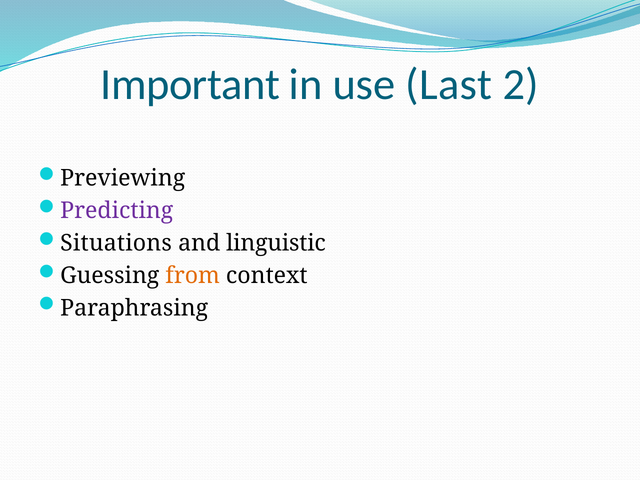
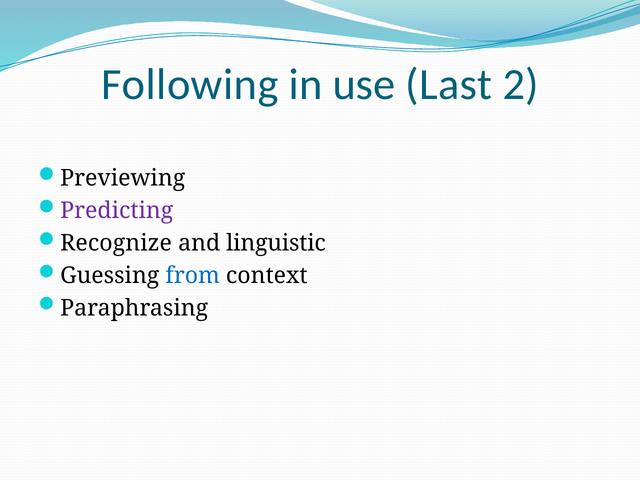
Important: Important -> Following (190, 85)
Situations: Situations -> Recognize (116, 243)
from colour: orange -> blue (193, 275)
